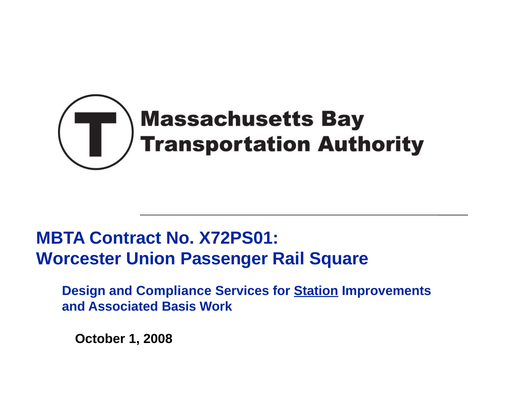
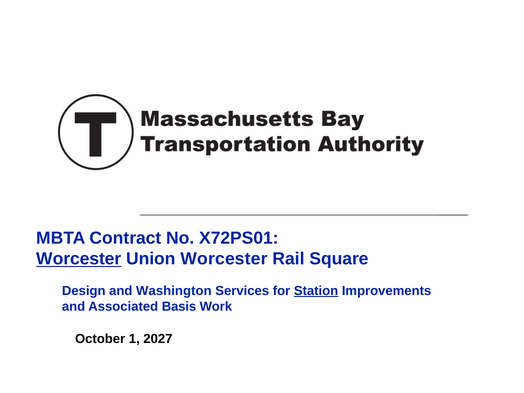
Worcester underline: none -> present (79, 259)
Union Passenger: Passenger -> Worcester (224, 259)
Compliance: Compliance -> Washington (174, 291)
2008: 2008 -> 2027 (158, 339)
